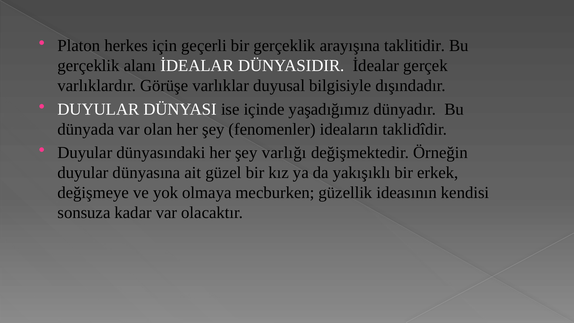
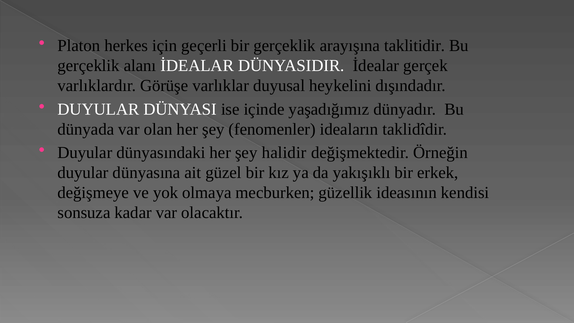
bilgisiyle: bilgisiyle -> heykelini (340, 86)
varlığı: varlığı -> halidir (284, 153)
